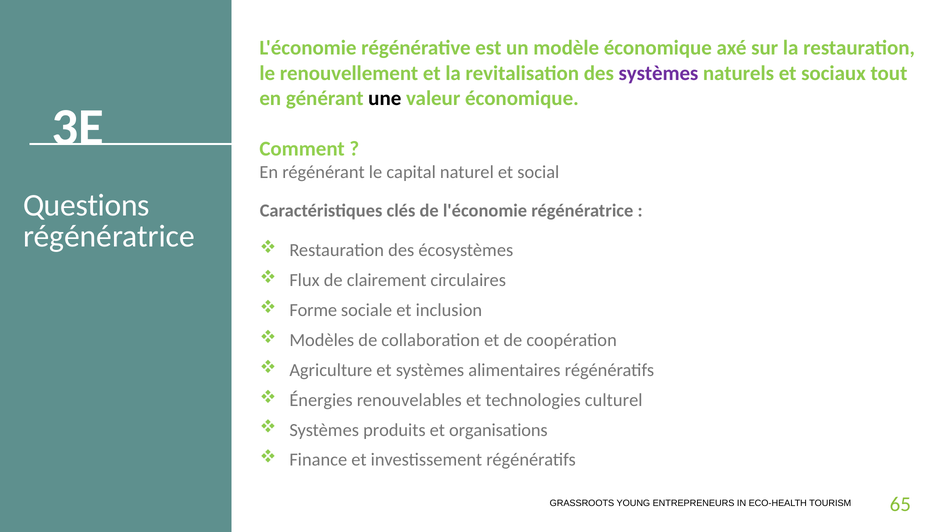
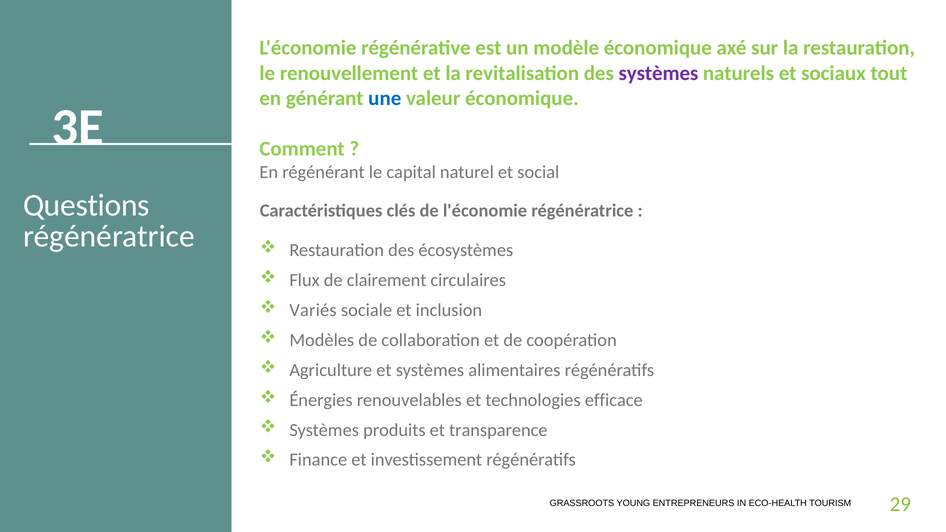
une colour: black -> blue (385, 98)
Forme: Forme -> Variés (313, 310)
culturel: culturel -> efficace (614, 400)
organisations: organisations -> transparence (498, 430)
65: 65 -> 29 (900, 504)
